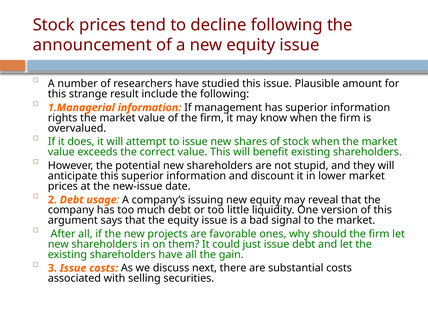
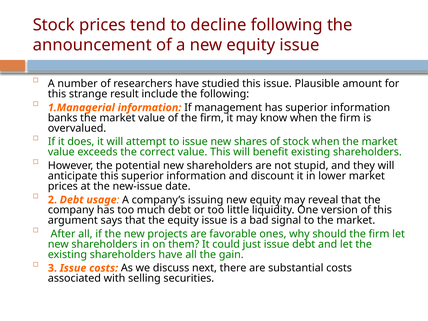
rights: rights -> banks (63, 118)
